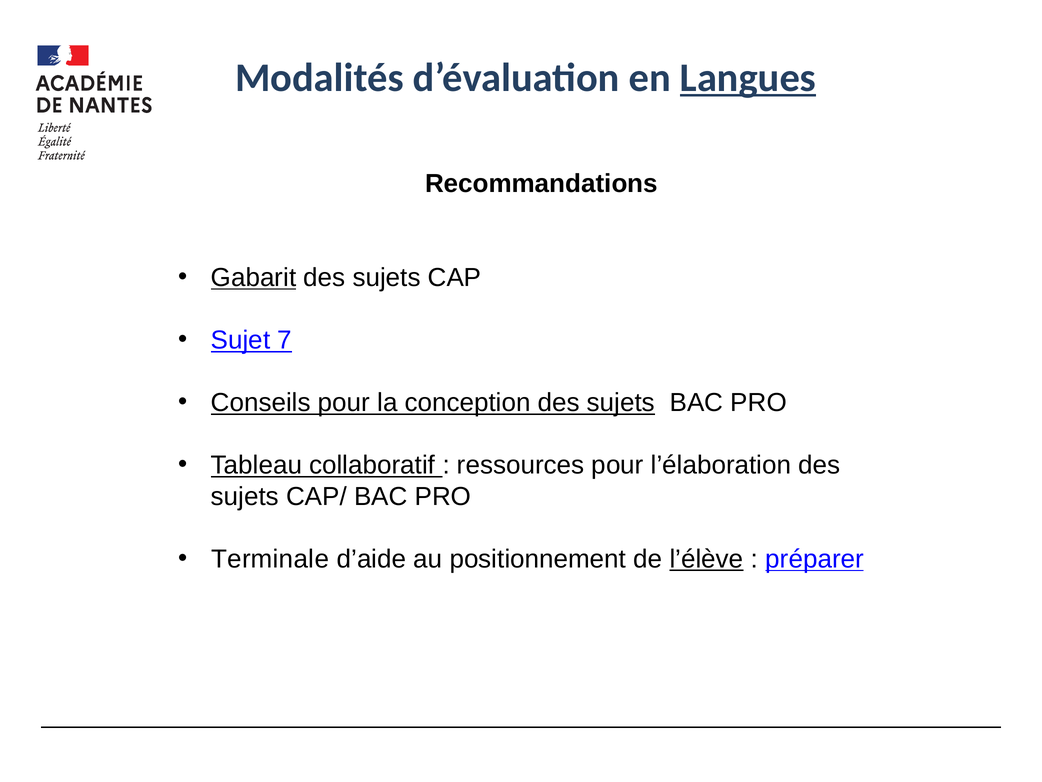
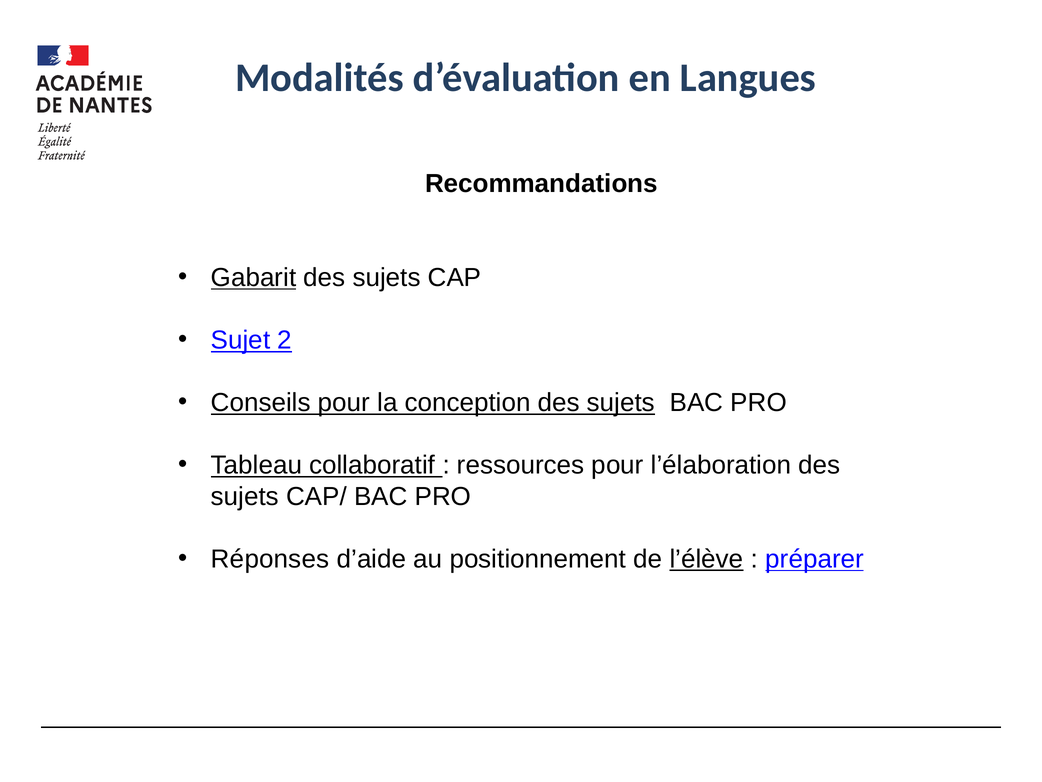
Langues underline: present -> none (748, 78)
7: 7 -> 2 (285, 340)
Terminale: Terminale -> Réponses (270, 559)
